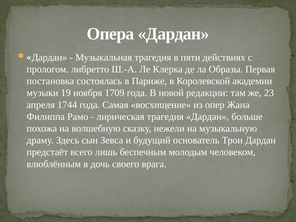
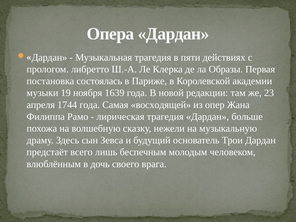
1709: 1709 -> 1639 (115, 93)
восхищение: восхищение -> восходящей (161, 105)
